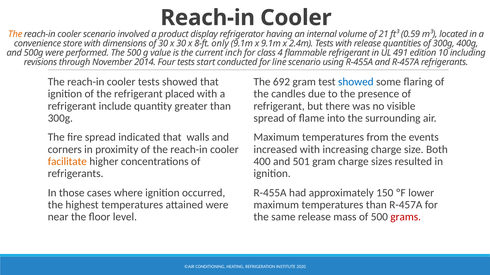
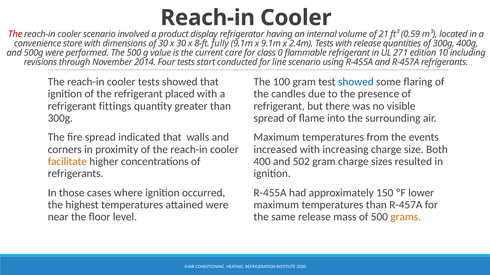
The colour: orange -> red (15, 34)
only: only -> fully (220, 44)
inch: inch -> care (234, 53)
4: 4 -> 0 (280, 53)
491: 491 -> 271 (401, 53)
692: 692 -> 100 (282, 82)
include: include -> fittings (115, 106)
501: 501 -> 502 (301, 162)
grams colour: red -> orange (406, 217)
